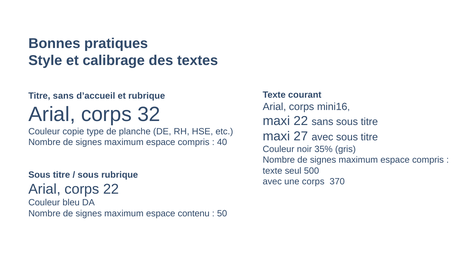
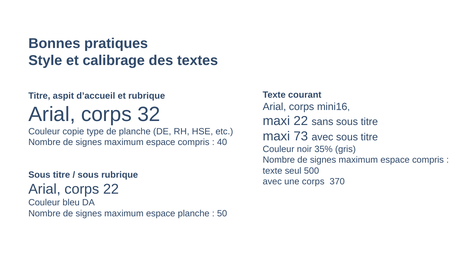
Titre sans: sans -> aspit (63, 96)
27: 27 -> 73 (301, 137)
espace contenu: contenu -> planche (194, 214)
